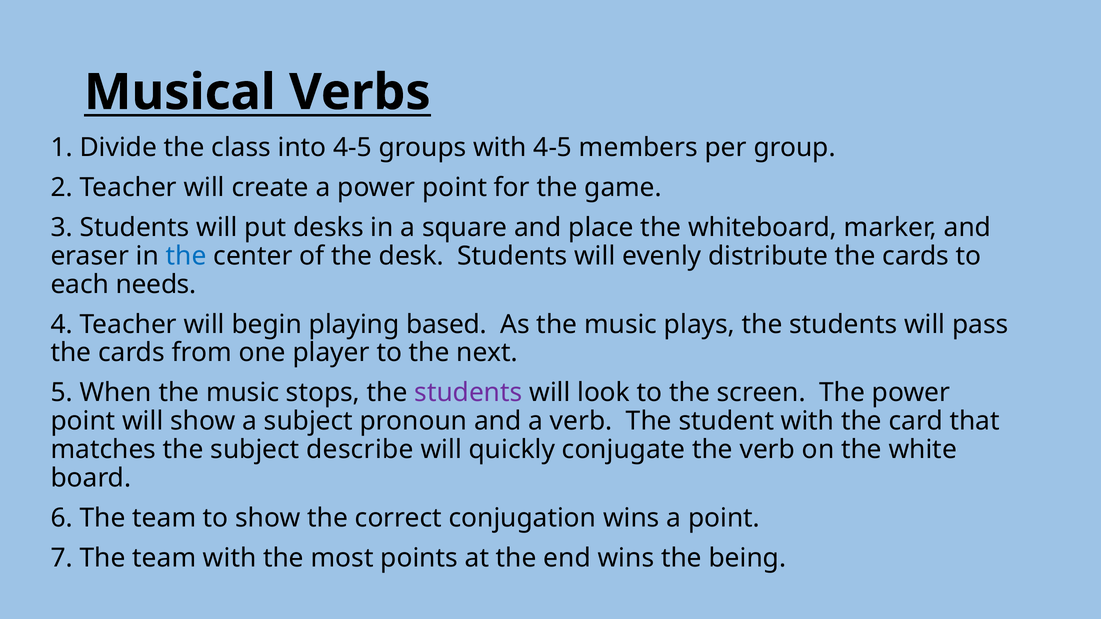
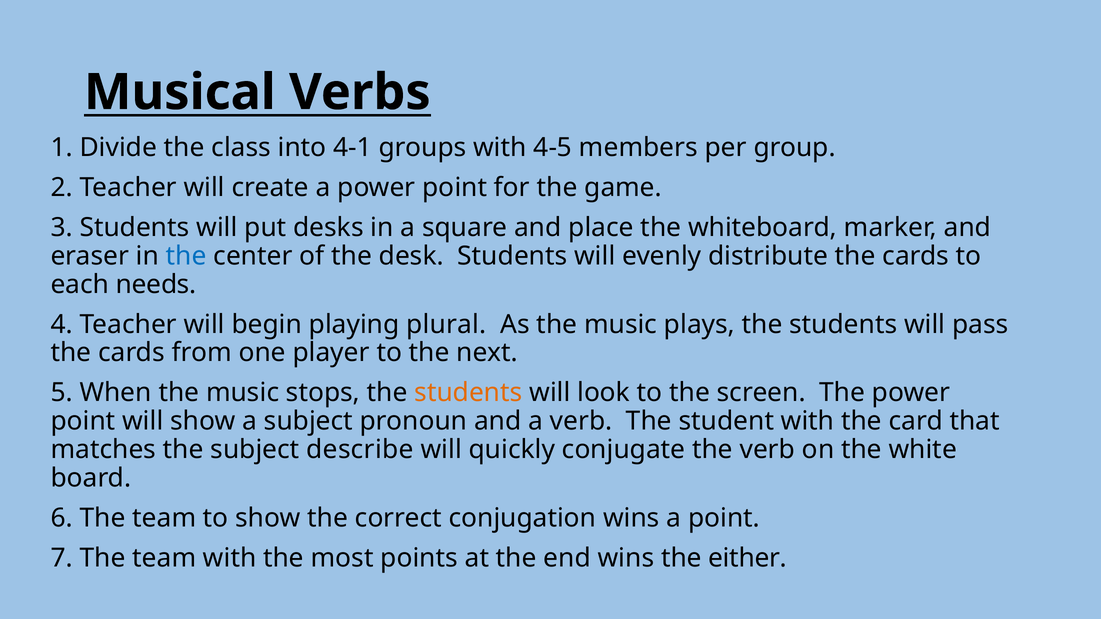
into 4-5: 4-5 -> 4-1 (352, 148)
based: based -> plural (446, 324)
students colour: purple -> orange (468, 393)
being: being -> either (748, 558)
